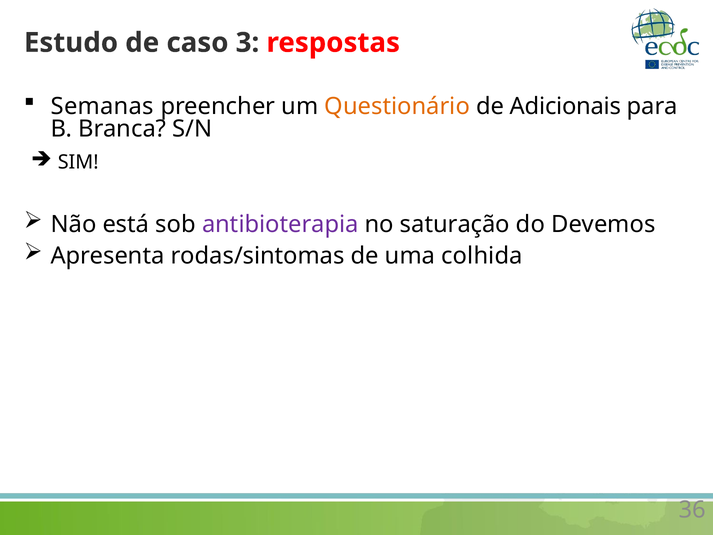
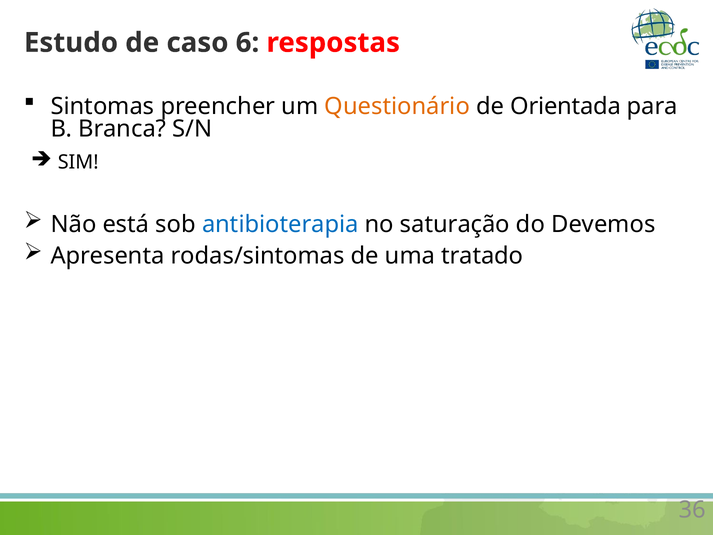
3: 3 -> 6 (247, 43)
Semanas: Semanas -> Sintomas (103, 106)
Adicionais: Adicionais -> Orientada (566, 106)
antibioterapia colour: purple -> blue (280, 224)
colhida: colhida -> tratado (482, 256)
